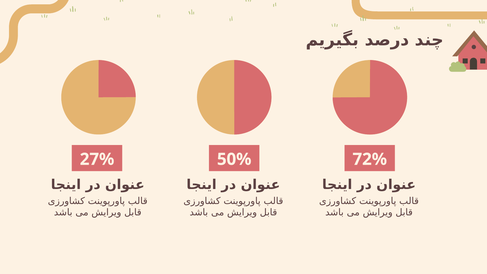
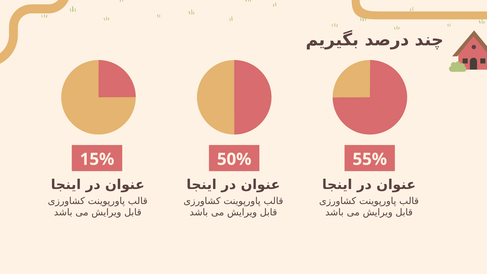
27%: 27% -> 15% (97, 159)
72%: 72% -> 55% (370, 159)
